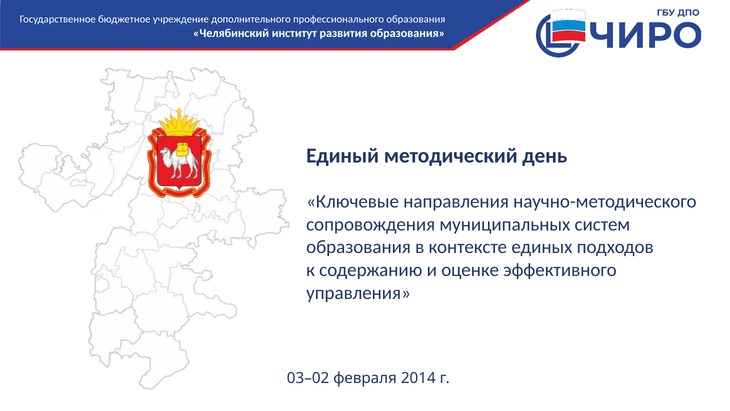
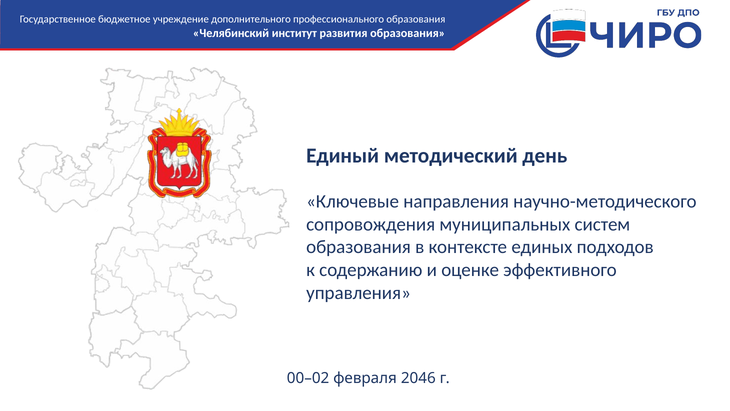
03–02: 03–02 -> 00–02 (308, 378)
2014: 2014 -> 2046 (418, 378)
